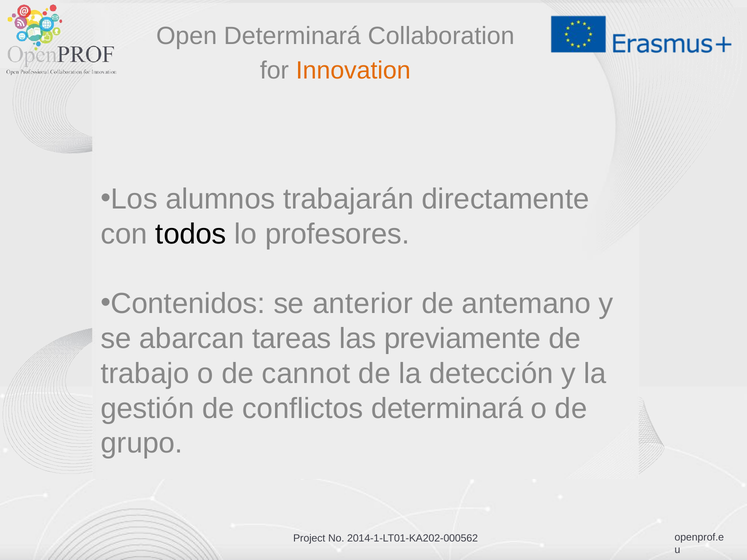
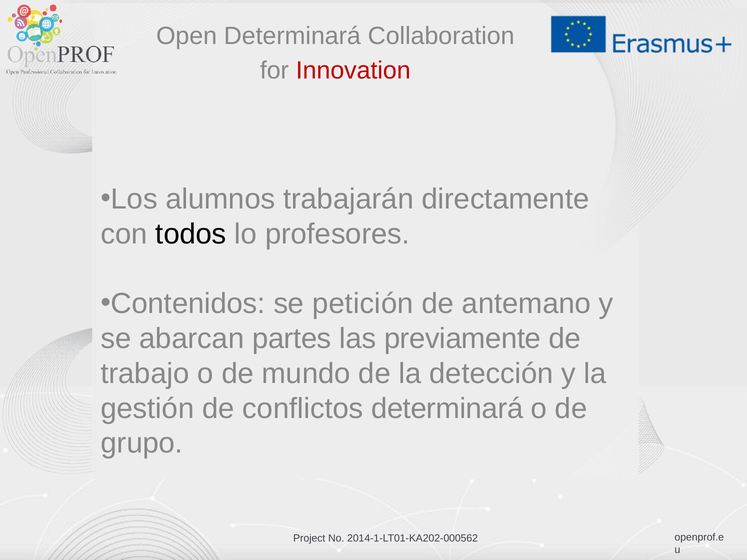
Innovation colour: orange -> red (353, 71)
anterior: anterior -> petición (363, 304)
tareas: tareas -> partes (292, 339)
cannot: cannot -> mundo (306, 374)
